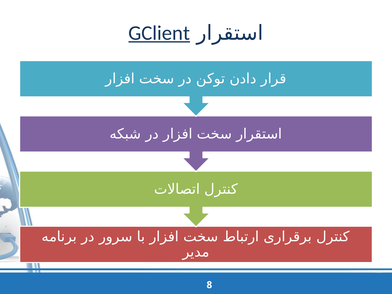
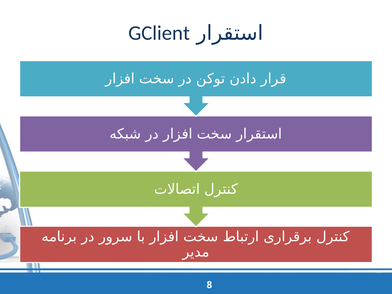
GClient underline: present -> none (159, 33)
